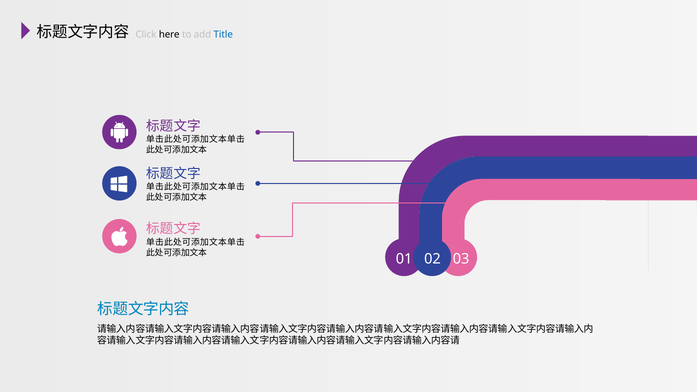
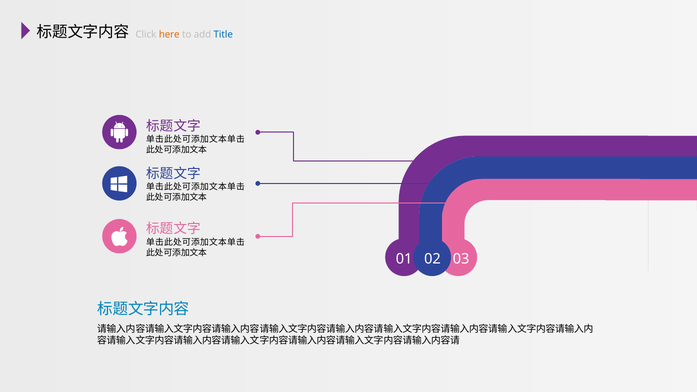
here colour: black -> orange (169, 35)
